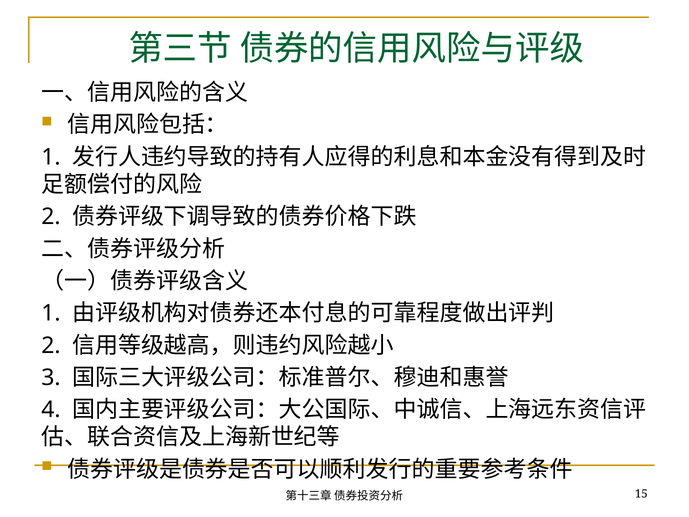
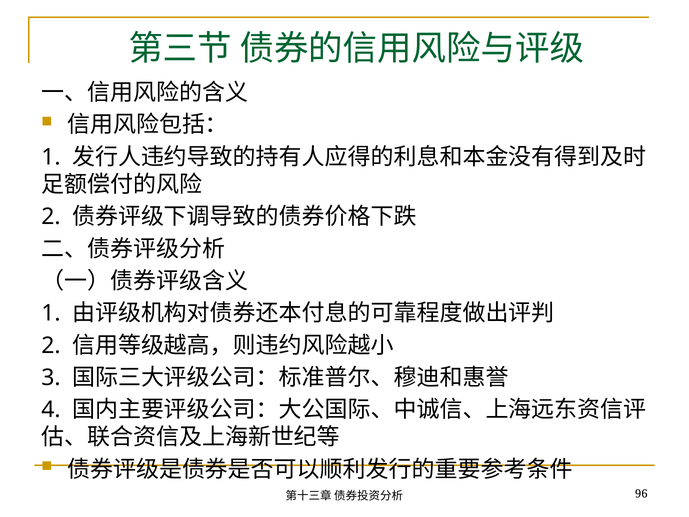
15: 15 -> 96 (641, 493)
